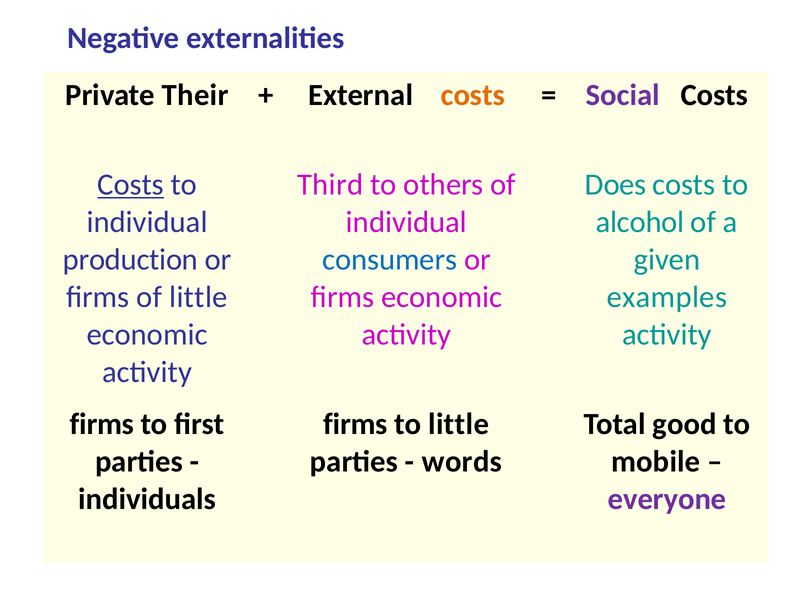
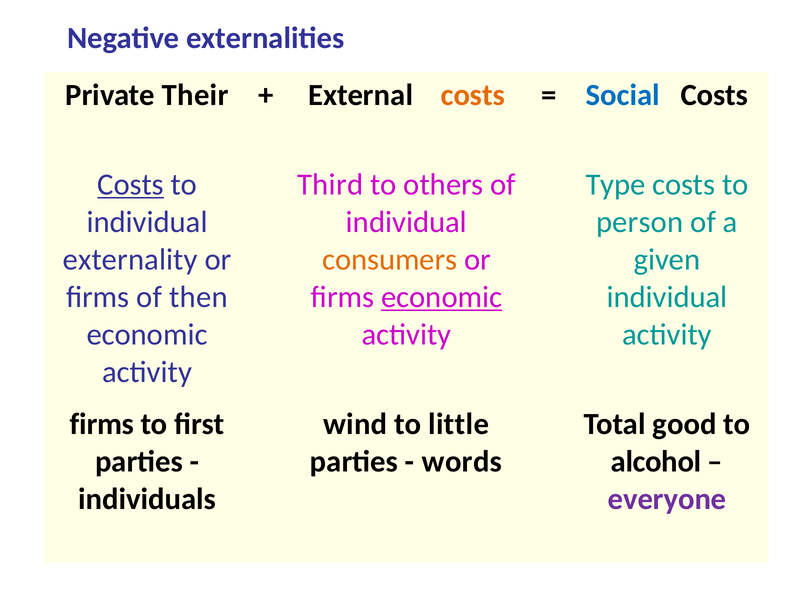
Social colour: purple -> blue (623, 95)
Does: Does -> Type (616, 185)
alcohol: alcohol -> person (640, 222)
production: production -> externality (130, 260)
consumers colour: blue -> orange (390, 260)
of little: little -> then (198, 297)
economic underline: none -> present (442, 297)
examples: examples -> individual (667, 297)
firms: firms -> wind (355, 424)
mobile: mobile -> alcohol (656, 462)
